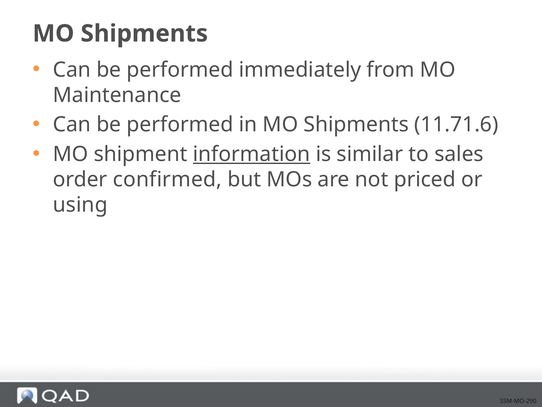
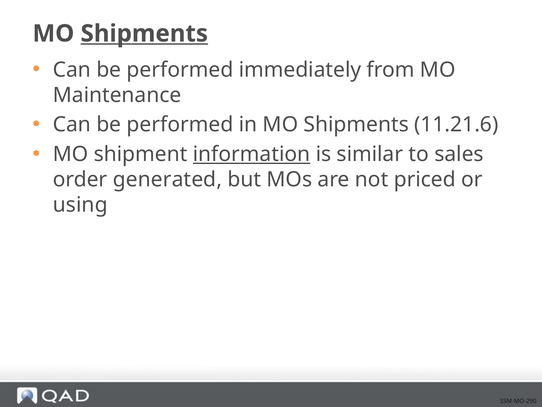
Shipments underline: none -> present (144, 34)
11.71.6: 11.71.6 -> 11.21.6 (456, 125)
confirmed: confirmed -> generated (167, 179)
